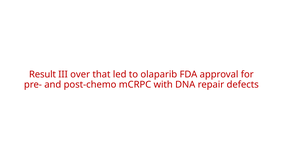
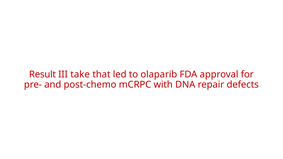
over: over -> take (80, 74)
